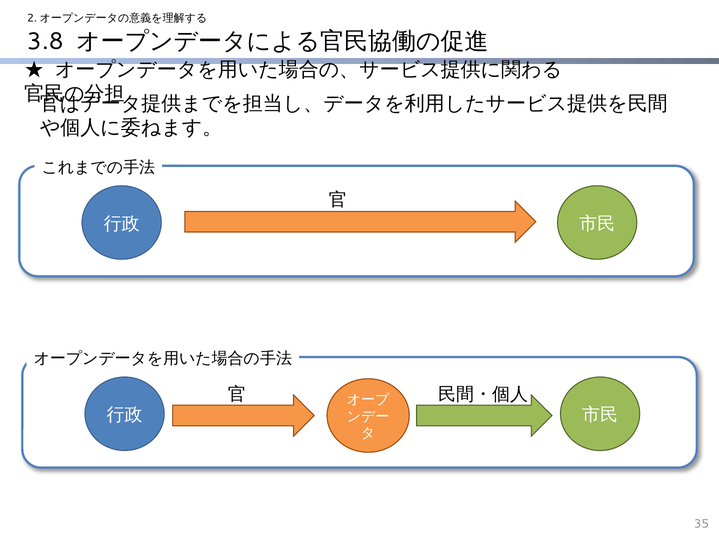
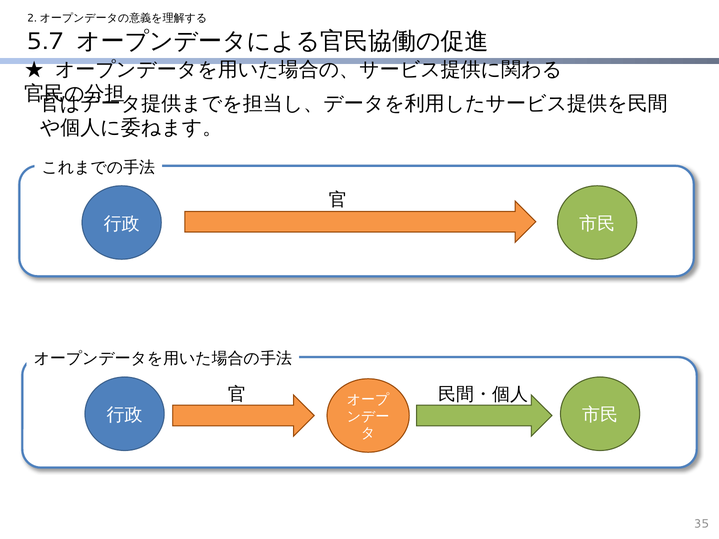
3.8: 3.8 -> 5.7 (45, 41)
